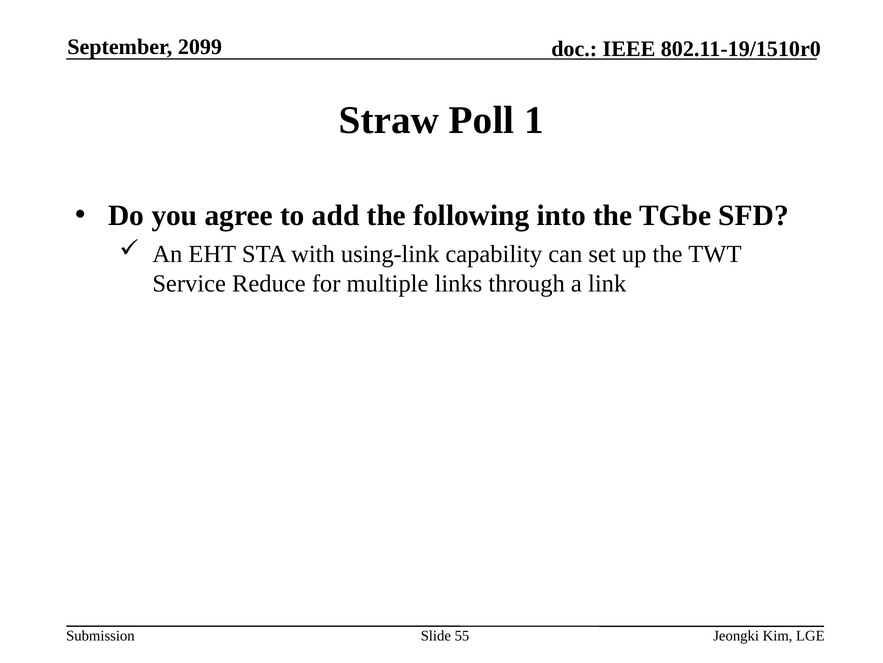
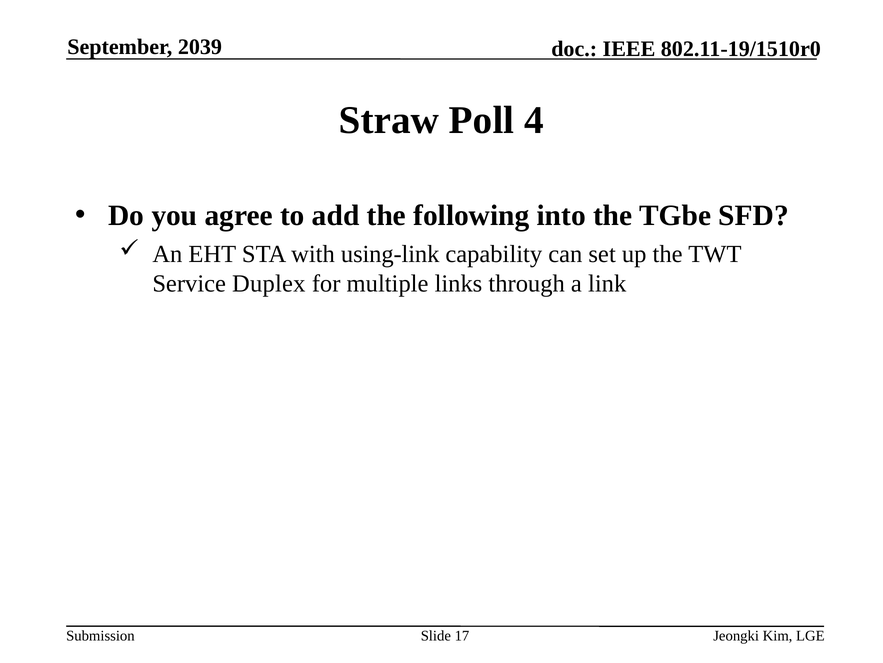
2099: 2099 -> 2039 (200, 47)
1: 1 -> 4 (534, 120)
Reduce: Reduce -> Duplex (269, 283)
55: 55 -> 17 (462, 635)
